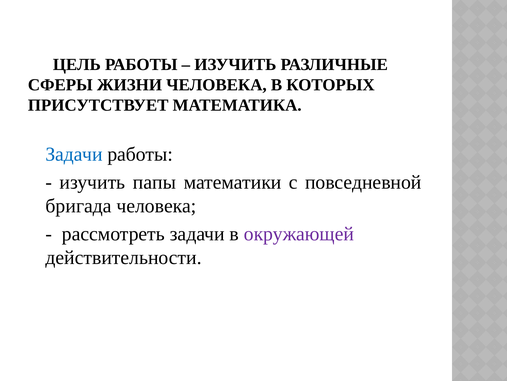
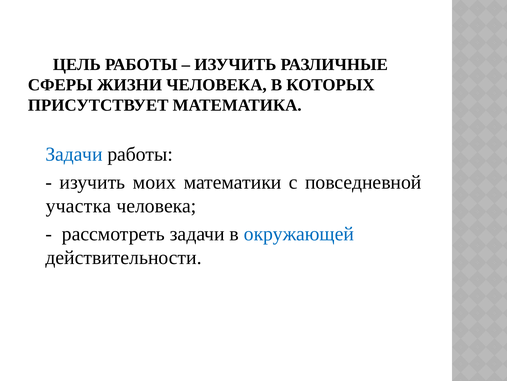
папы: папы -> моих (154, 182)
бригада: бригада -> участка (79, 206)
окружающей colour: purple -> blue (299, 233)
